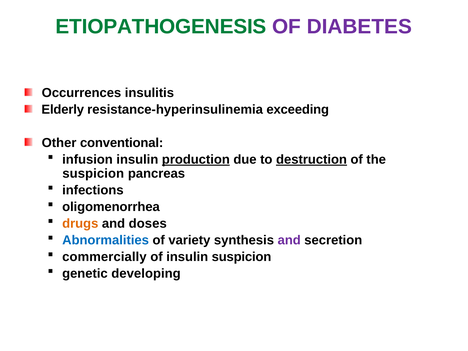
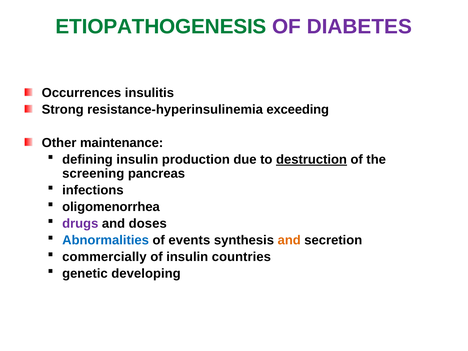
Elderly: Elderly -> Strong (63, 110)
conventional: conventional -> maintenance (122, 143)
infusion: infusion -> defining (87, 160)
production underline: present -> none (196, 160)
suspicion: suspicion -> screening (93, 174)
drugs colour: orange -> purple (80, 224)
variety: variety -> events (189, 240)
and colour: purple -> orange (289, 240)
insulin suspicion: suspicion -> countries (241, 257)
